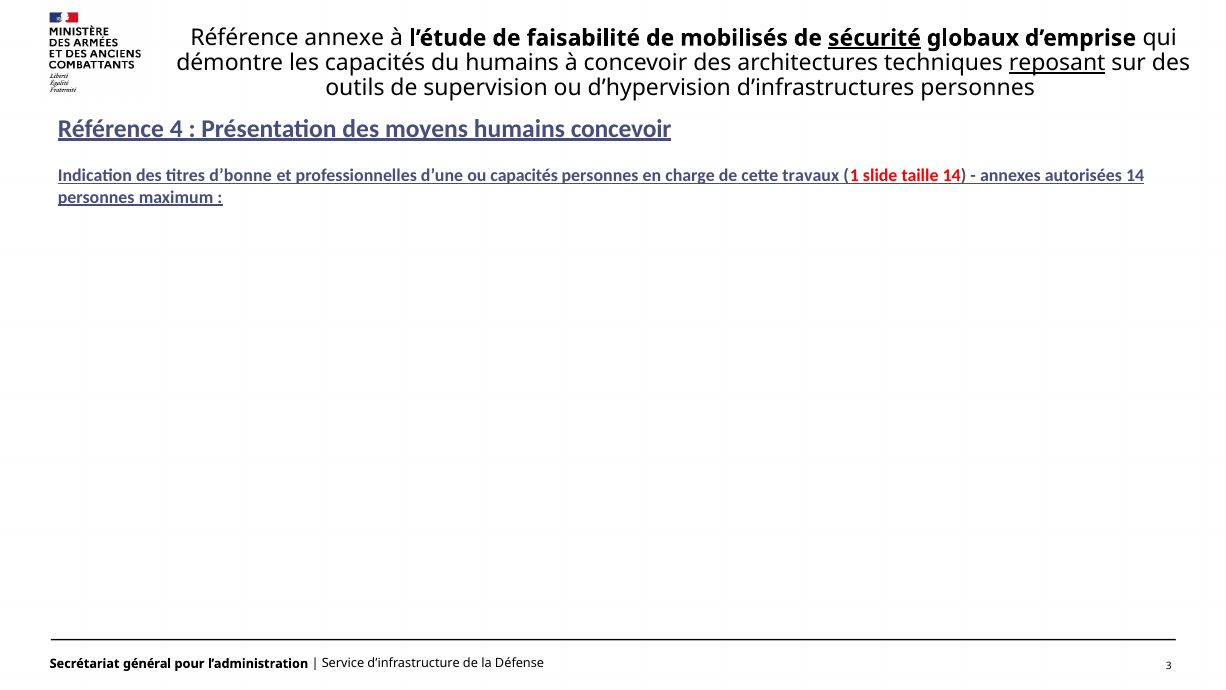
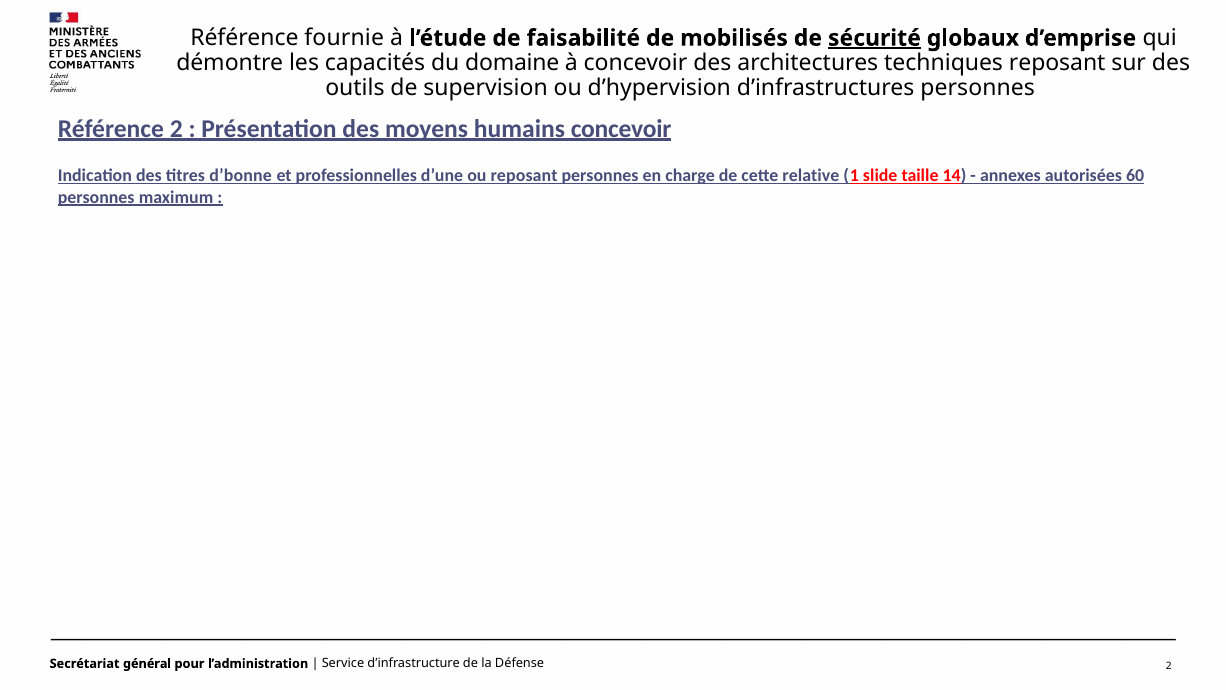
annexe: annexe -> fournie (344, 38)
du humains: humains -> domaine (512, 63)
reposant underline: present -> none (1057, 63)
Référence 4: 4 -> 2 (176, 129)
ou capacités: capacités -> reposant (524, 176)
travaux: travaux -> relative (811, 176)
autorisées 14: 14 -> 60 (1135, 176)
3: 3 -> 2 (1169, 666)
